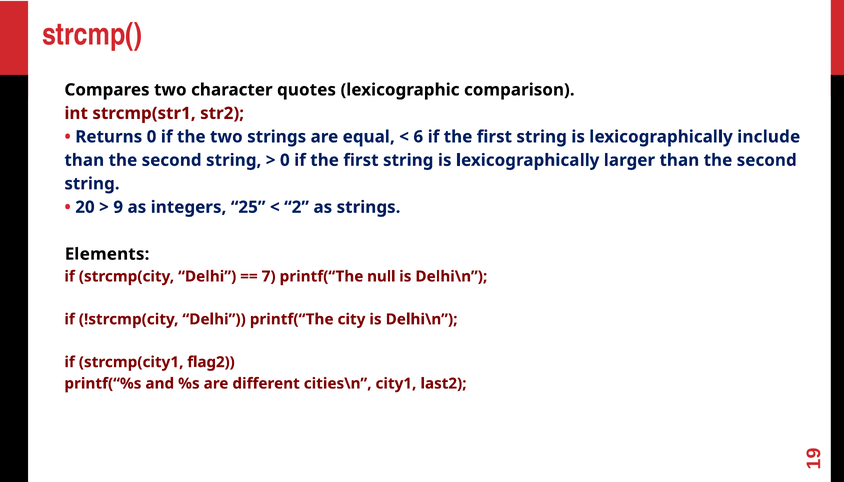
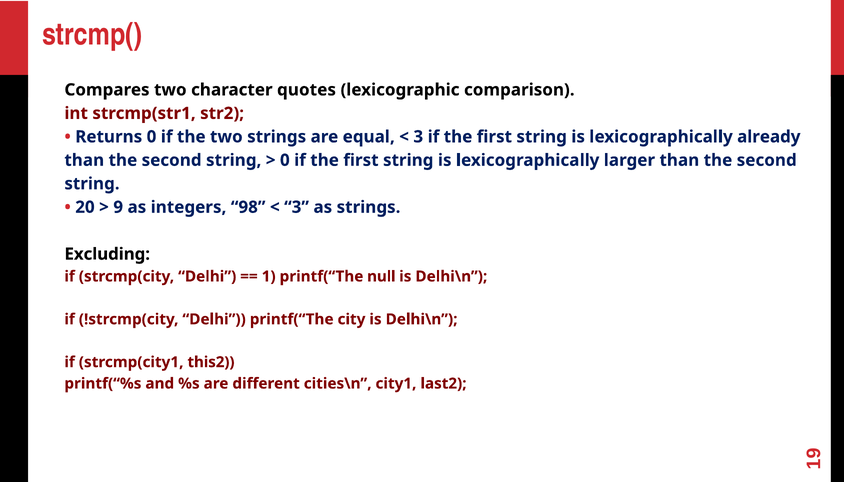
6: 6 -> 3 (418, 137)
include: include -> already (769, 137)
25: 25 -> 98 (248, 207)
2: 2 -> 3 (297, 207)
Elements: Elements -> Excluding (107, 254)
7: 7 -> 1 (269, 277)
flag2: flag2 -> this2 (211, 362)
